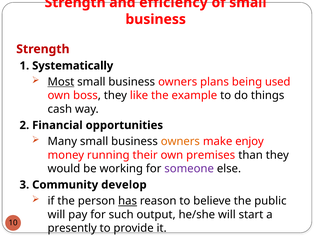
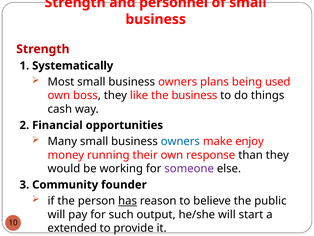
efficiency: efficiency -> personnel (174, 3)
Most underline: present -> none (61, 82)
the example: example -> business (194, 95)
owners colour: orange -> blue (180, 141)
premises: premises -> response (211, 155)
develop: develop -> founder (124, 184)
presently: presently -> extended (72, 228)
